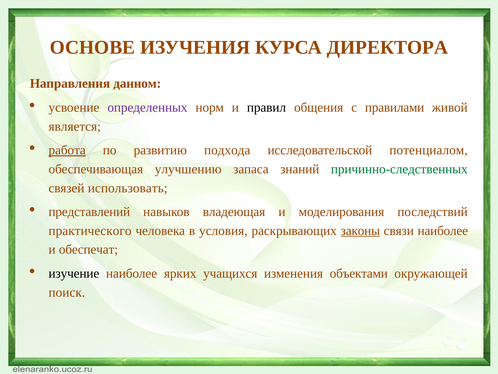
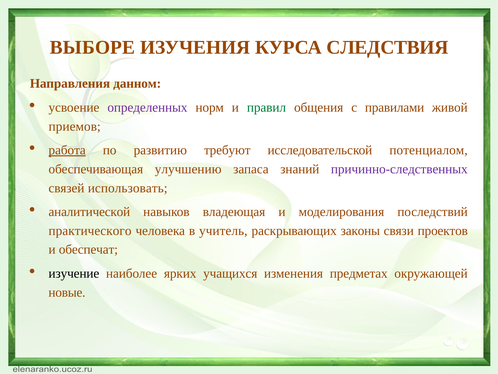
ОСНОВЕ: ОСНОВЕ -> ВЫБОРЕ (93, 47)
ДИРЕКТОРА: ДИРЕКТОРА -> СЛЕДСТВИЯ (388, 47)
правил colour: black -> green (266, 107)
является: является -> приемов (75, 126)
подхода: подхода -> требуют (227, 150)
причинно-следственных colour: green -> purple (399, 169)
представлений: представлений -> аналитической (89, 212)
условия: условия -> учитель (223, 230)
законы underline: present -> none (360, 230)
связи наиболее: наиболее -> проектов (443, 230)
объектами: объектами -> предметах (359, 273)
поиск: поиск -> новые (67, 292)
